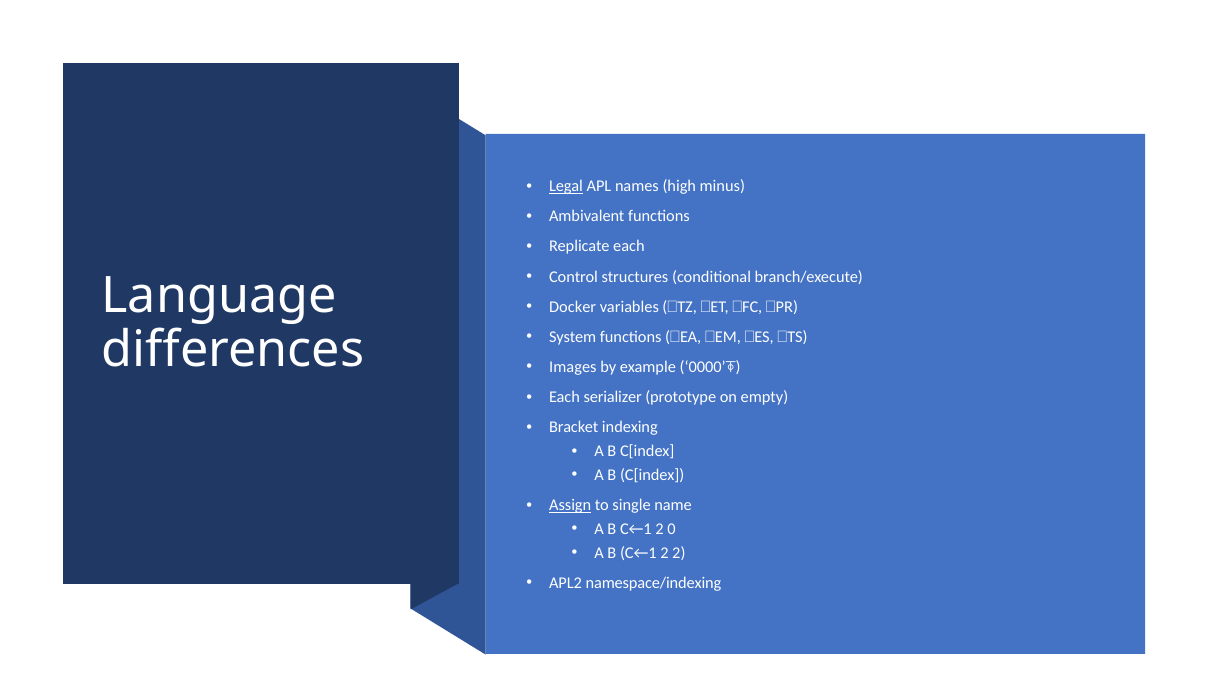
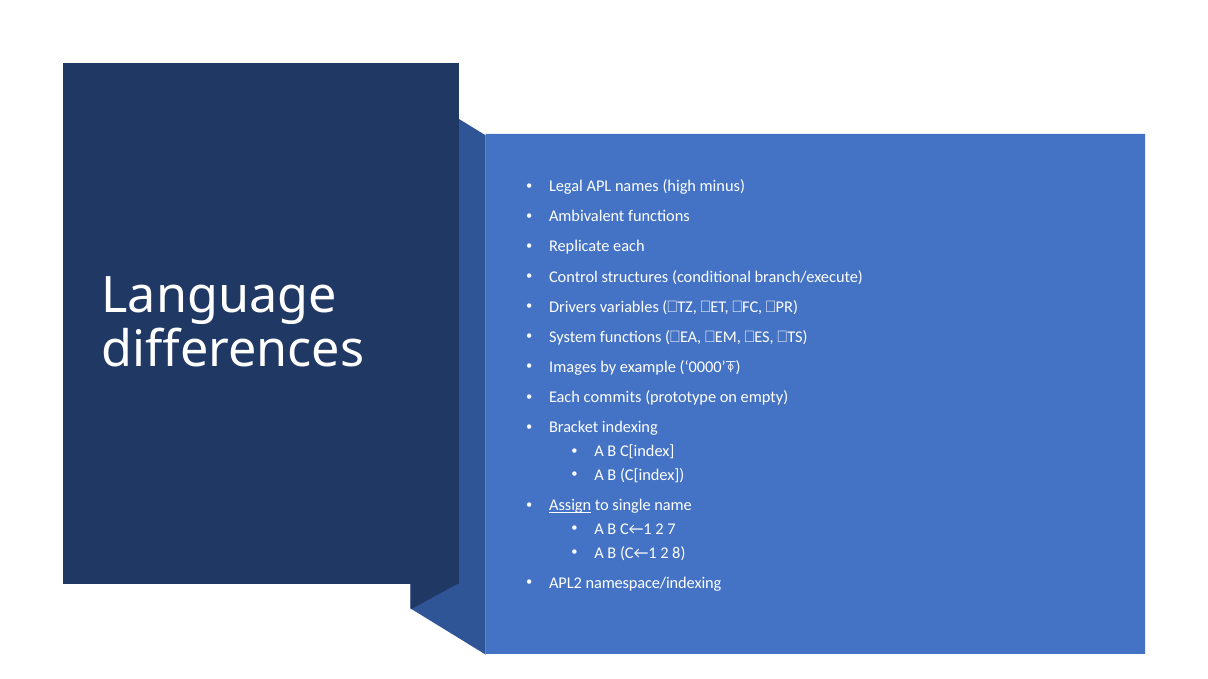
Legal underline: present -> none (566, 186)
Docker: Docker -> Drivers (573, 307)
serializer: serializer -> commits (613, 398)
0: 0 -> 7 (671, 530)
2 2: 2 -> 8 (679, 553)
